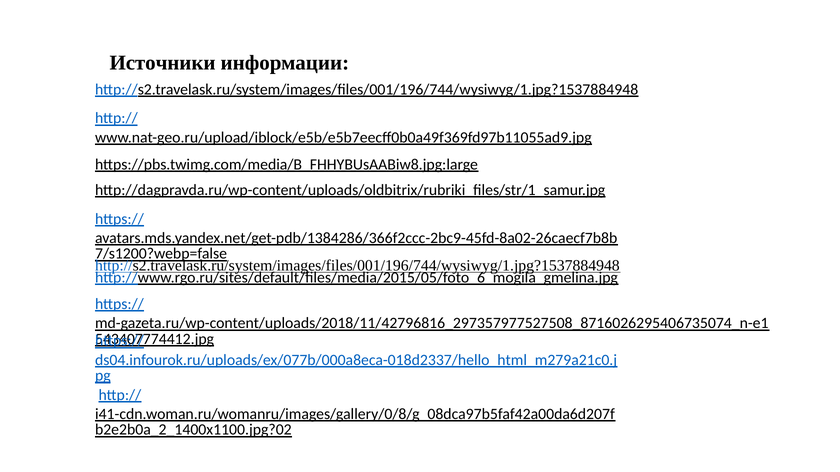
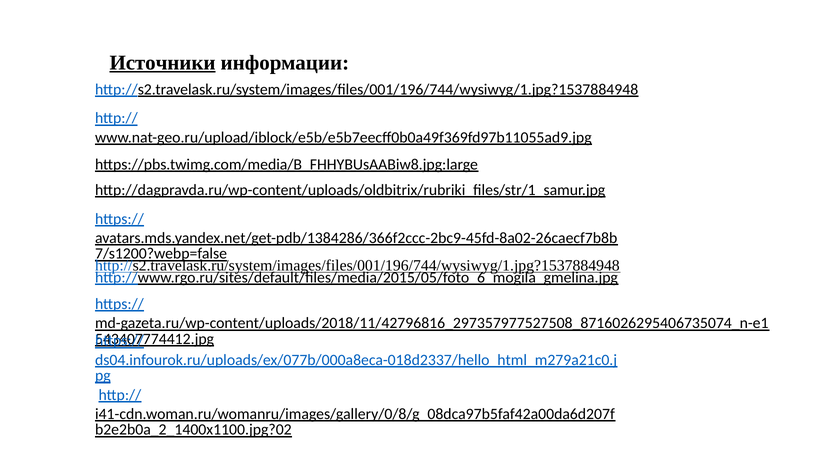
Источники underline: none -> present (163, 63)
